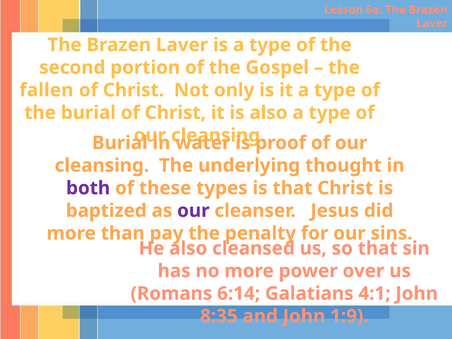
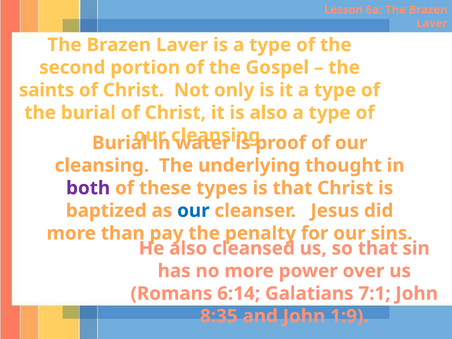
fallen: fallen -> saints (47, 90)
our colour: purple -> blue (193, 211)
4:1: 4:1 -> 7:1 (375, 294)
